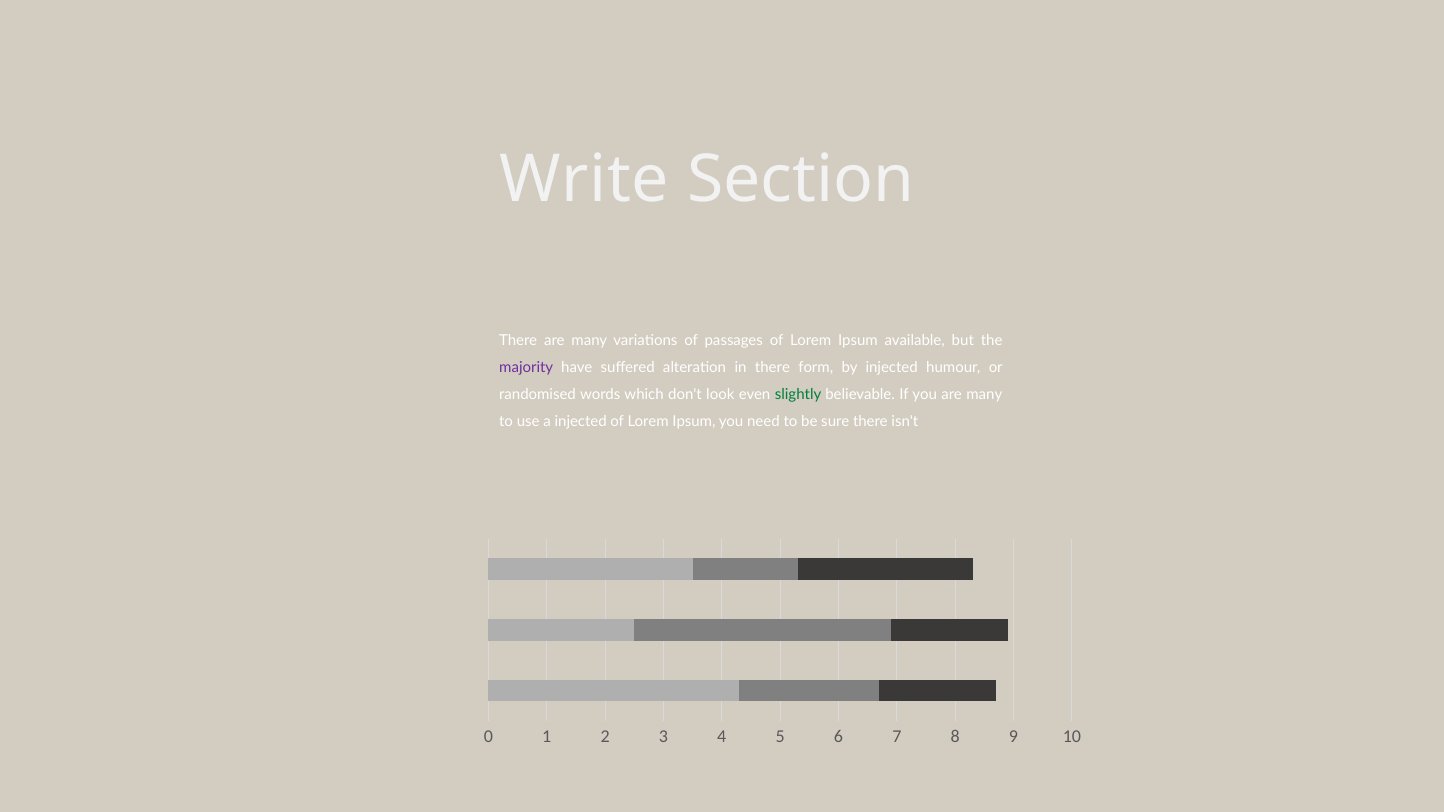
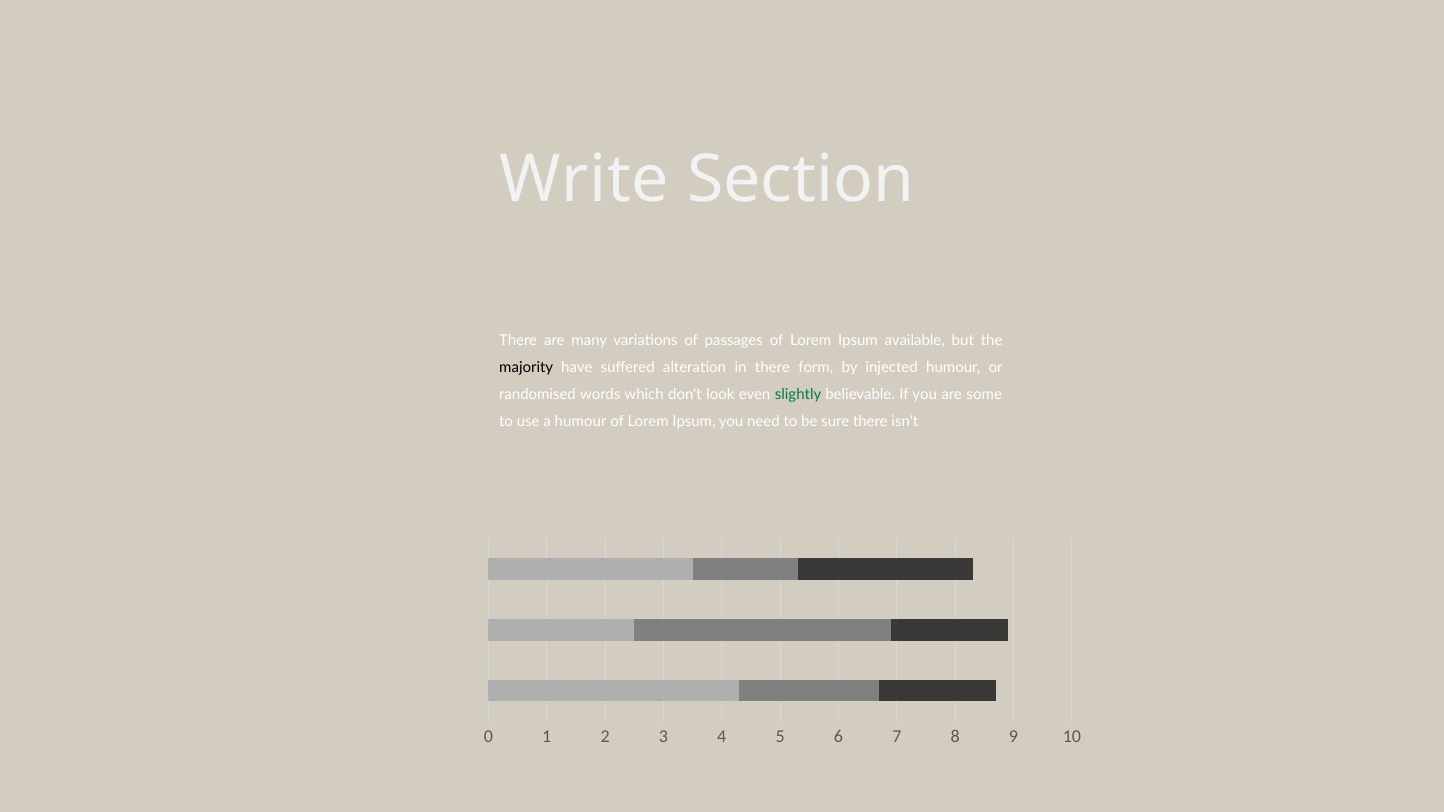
majority colour: purple -> black (526, 367)
you are many: many -> some (984, 394)
a injected: injected -> humour (581, 421)
